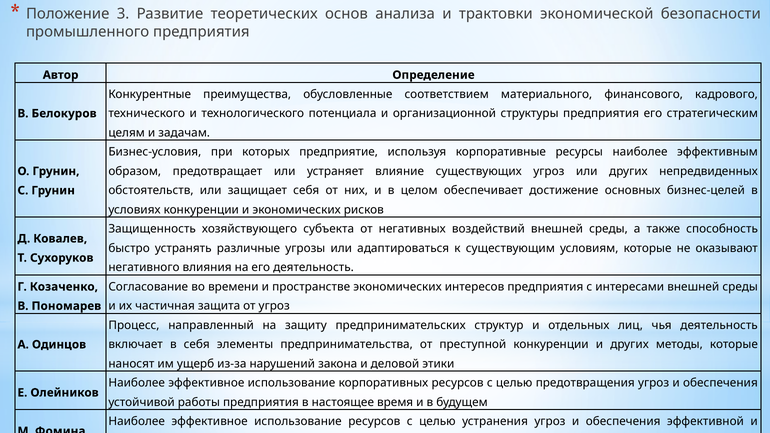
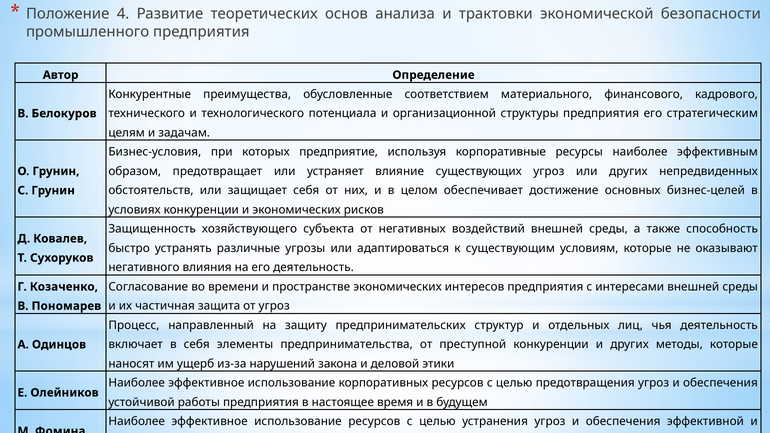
3: 3 -> 4 (123, 14)
